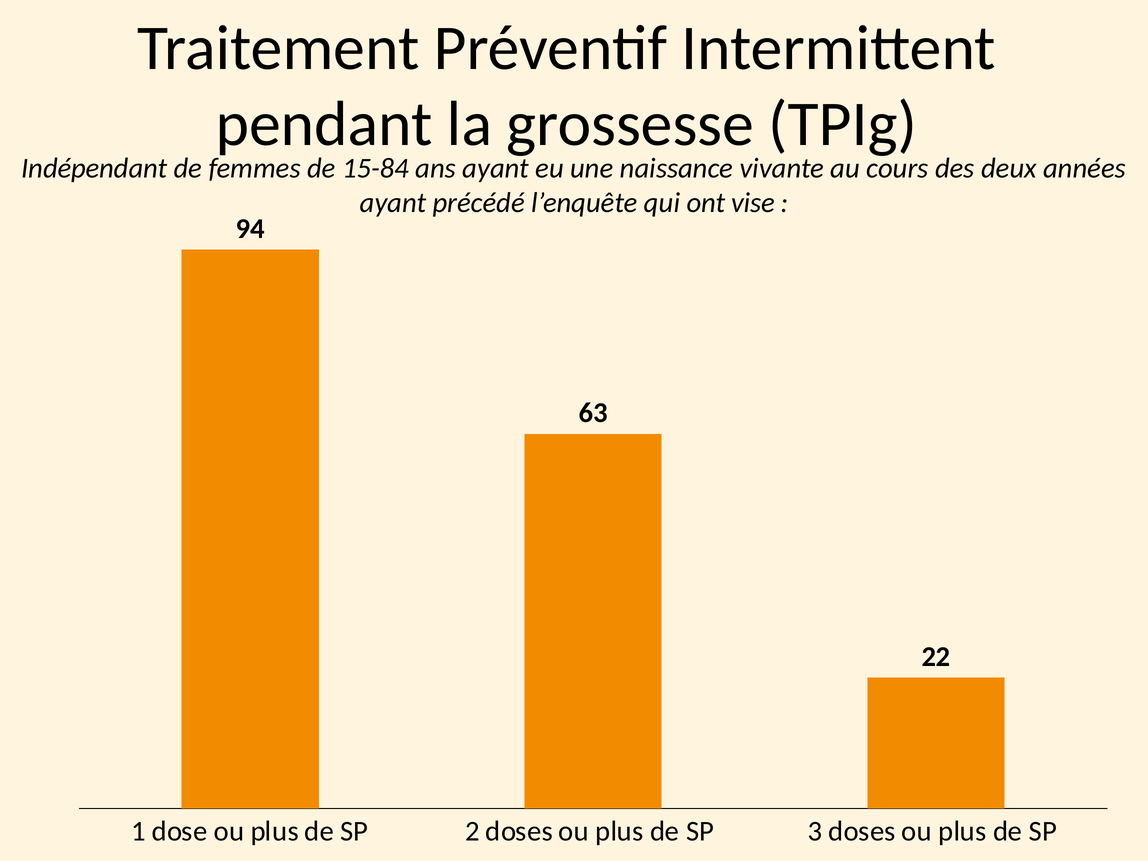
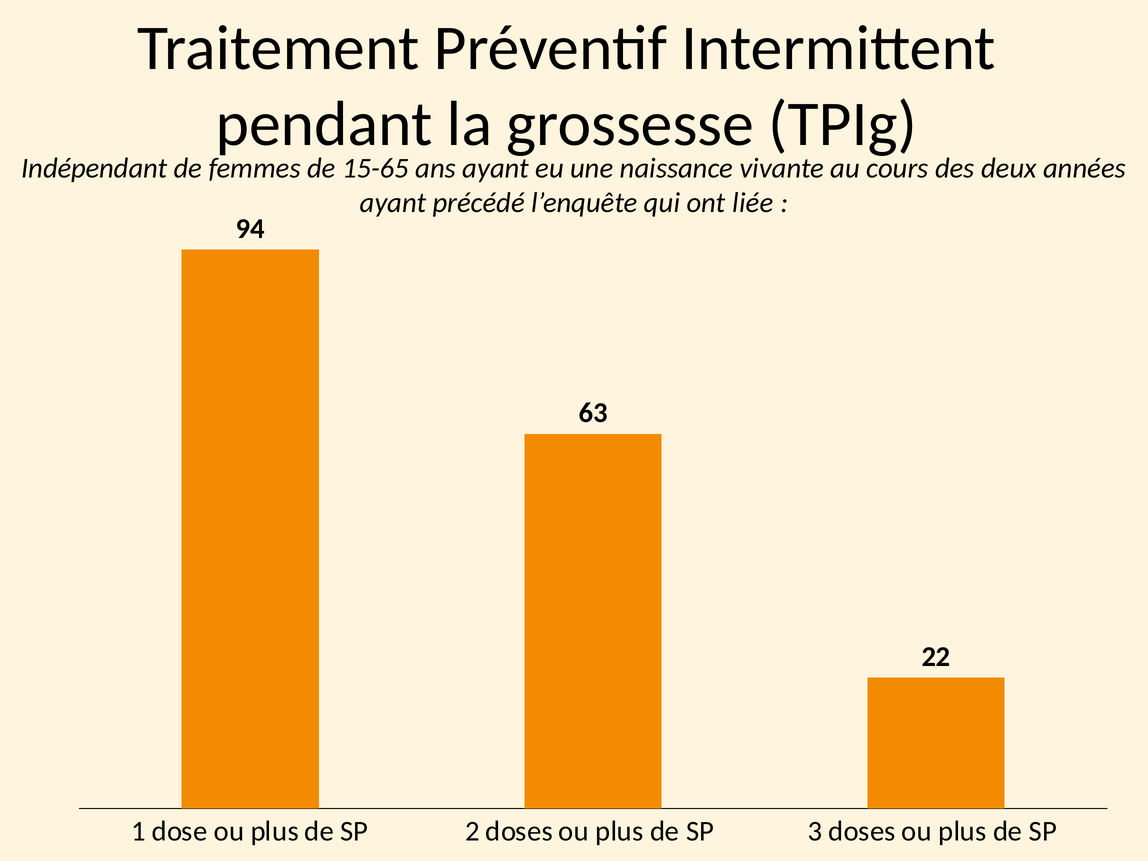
15-84: 15-84 -> 15-65 (376, 168)
vise: vise -> liée (753, 203)
